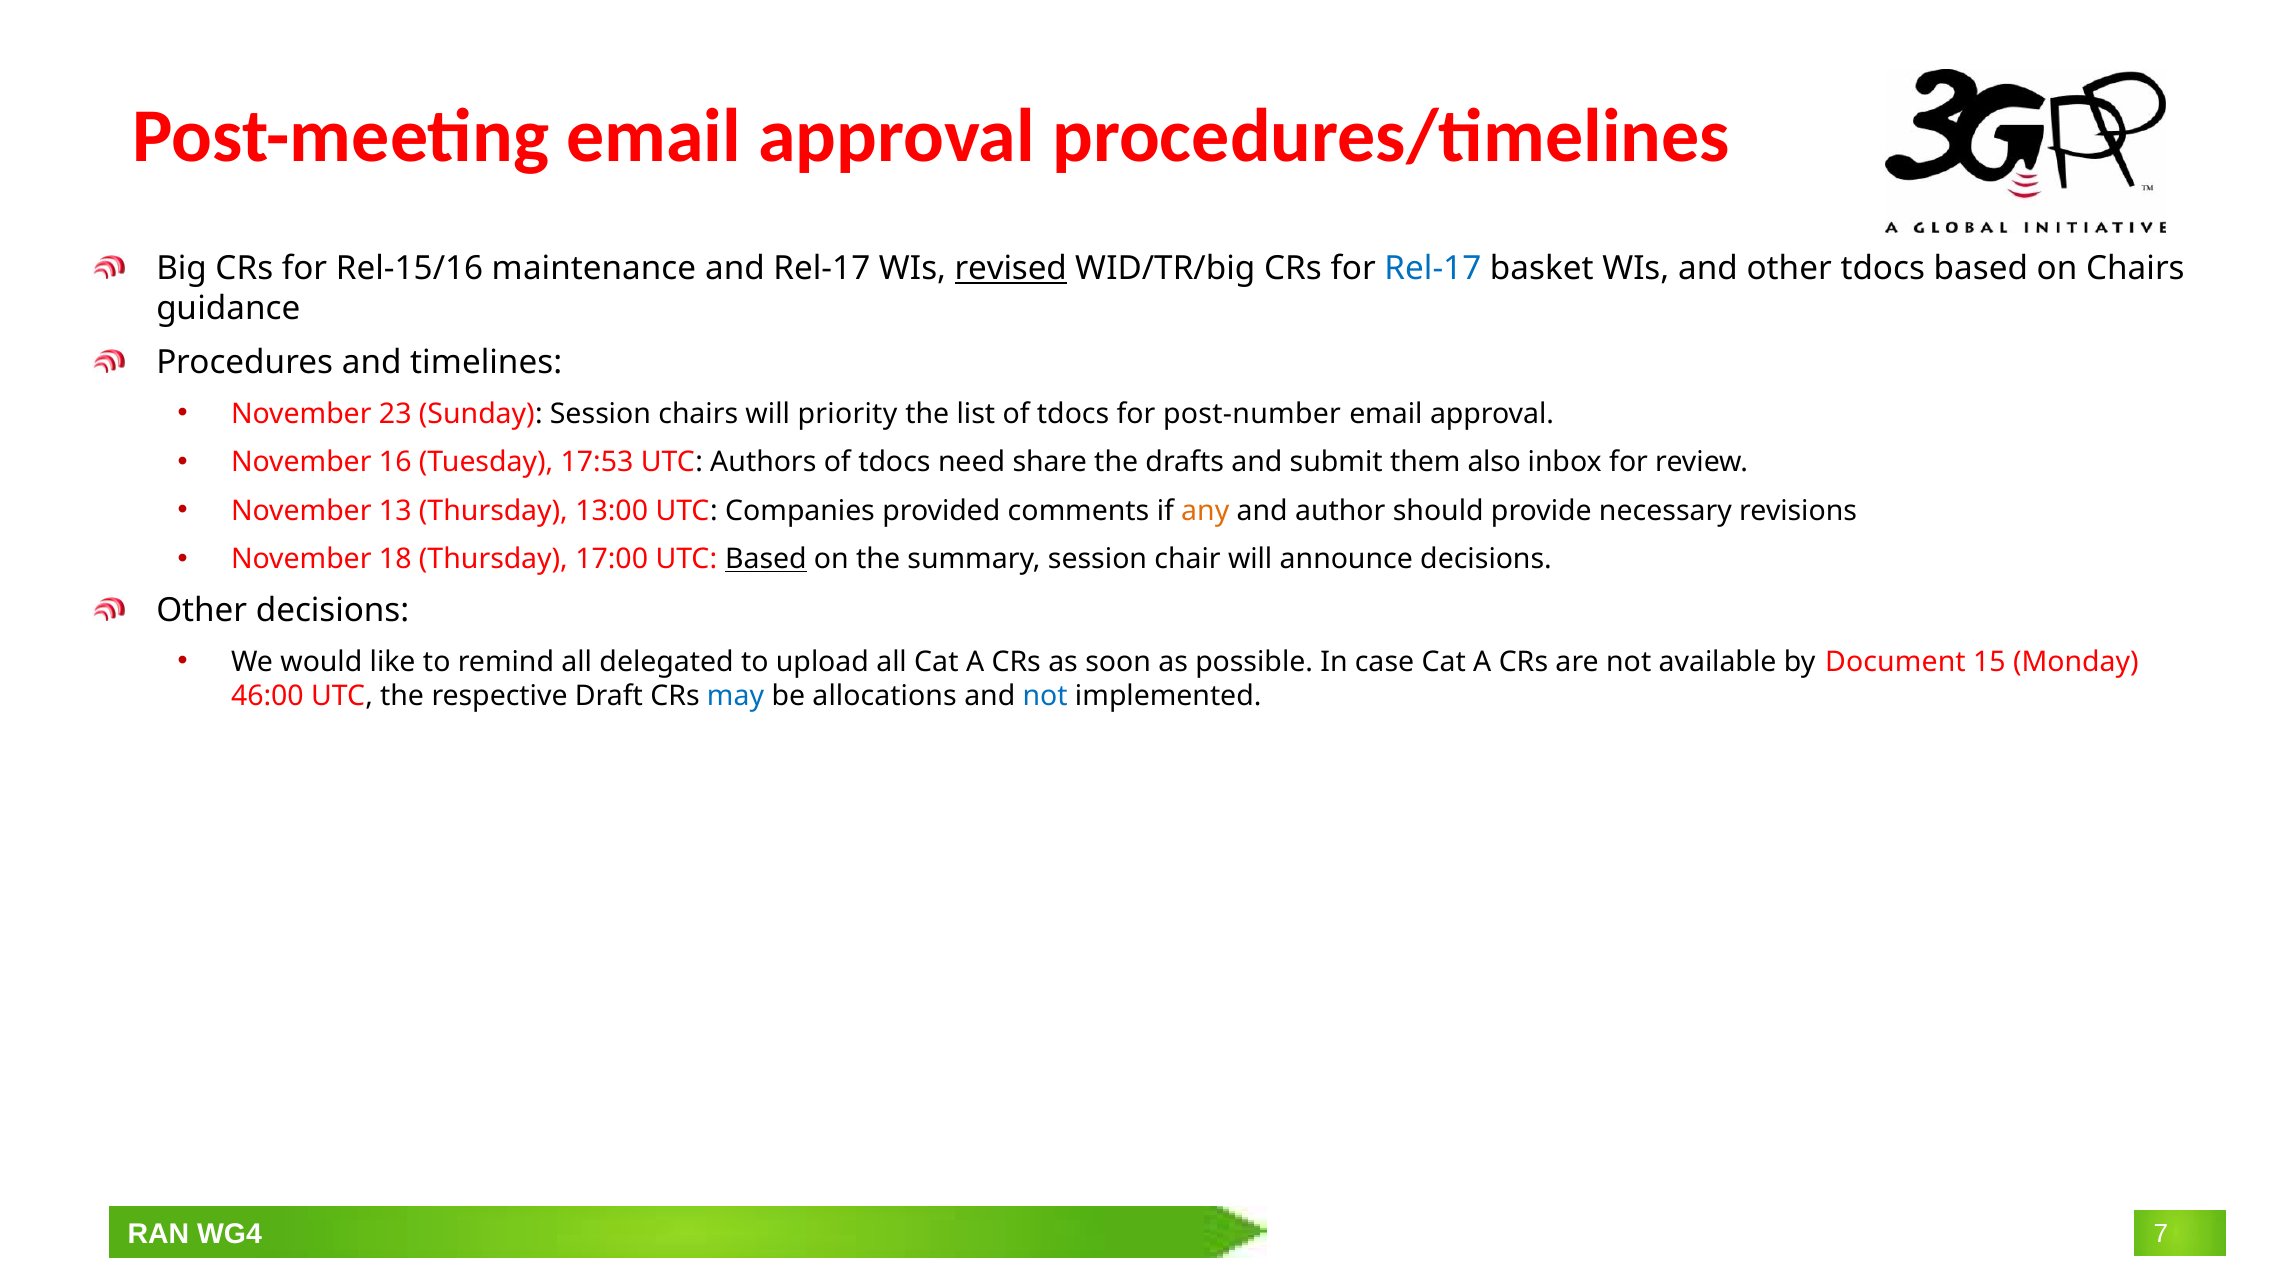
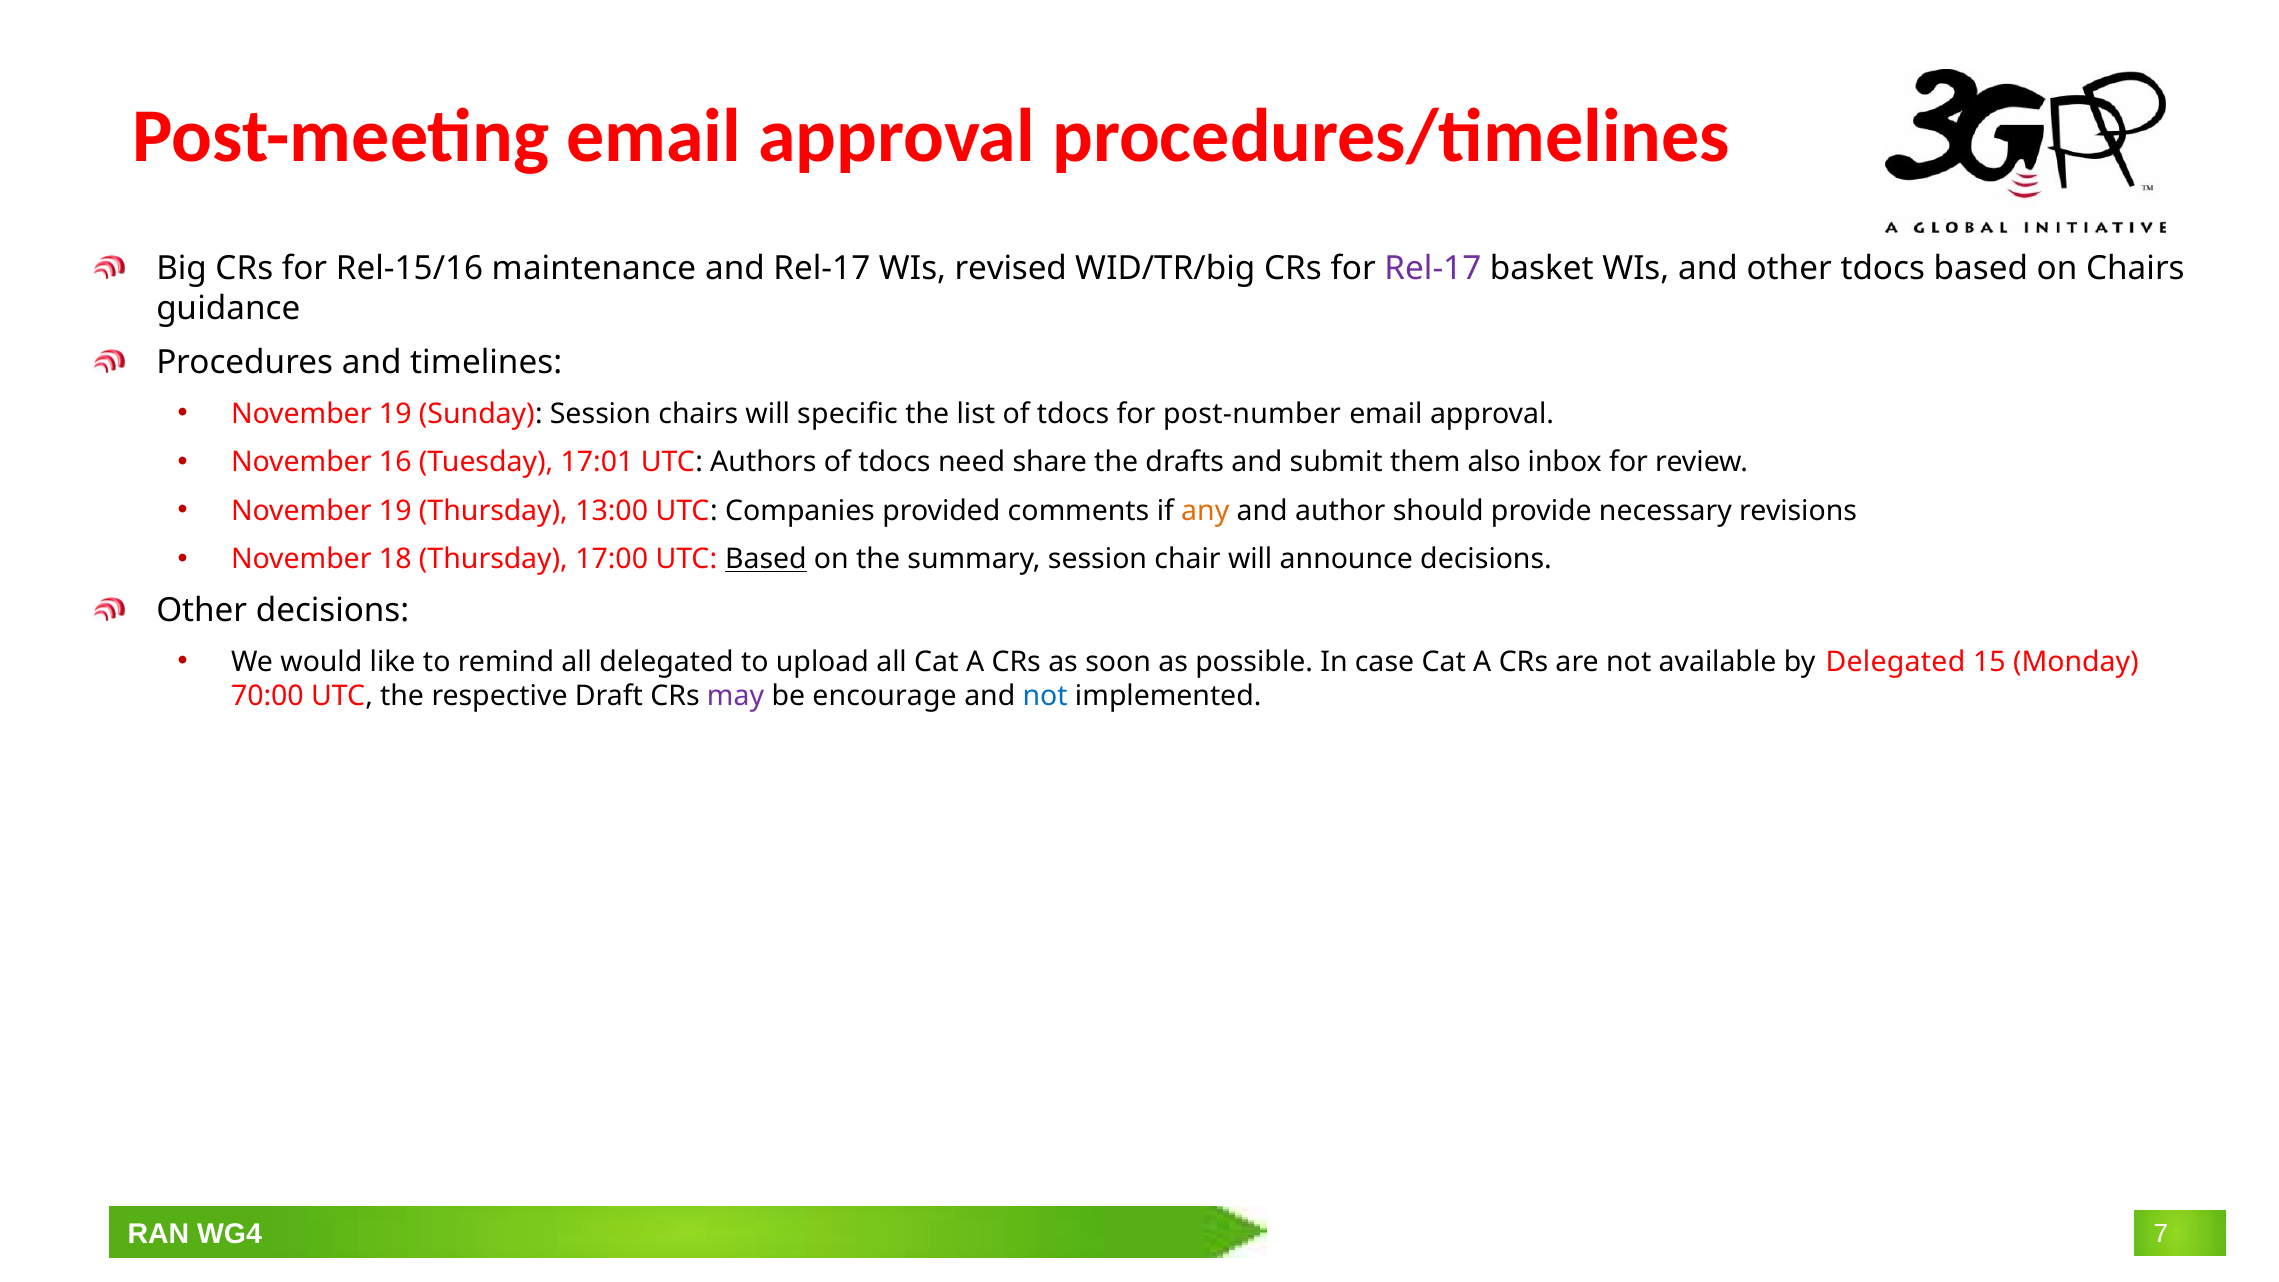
revised underline: present -> none (1011, 269)
Rel-17 colour: blue -> purple (1433, 269)
23: 23 -> 19 (395, 414)
priority: priority -> specific (847, 414)
17:53: 17:53 -> 17:01 (597, 462)
13: 13 -> 19 (395, 511)
by Document: Document -> Delegated (1895, 662)
46:00: 46:00 -> 70:00 (267, 696)
may colour: blue -> purple (735, 696)
allocations: allocations -> encourage (885, 696)
